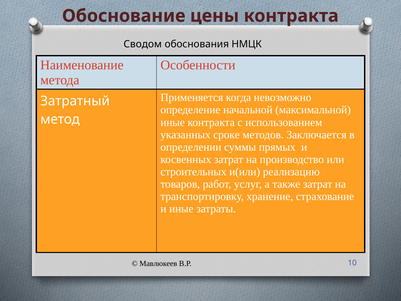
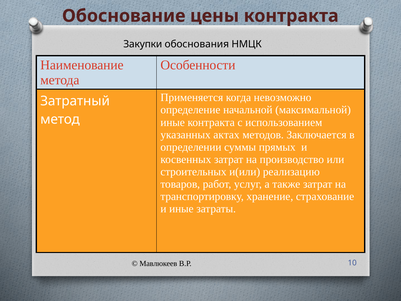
Сводом: Сводом -> Закупки (143, 44)
сроке: сроке -> актах (226, 135)
